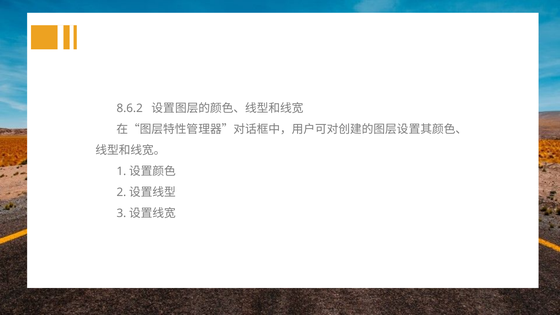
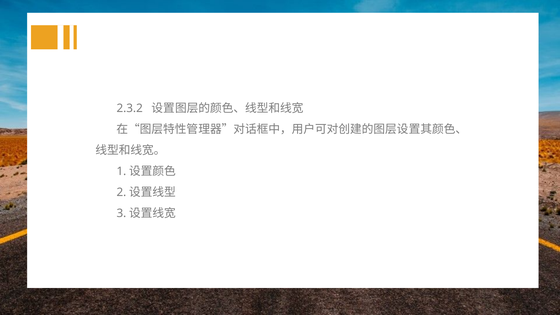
8.6.2: 8.6.2 -> 2.3.2 (130, 108)
